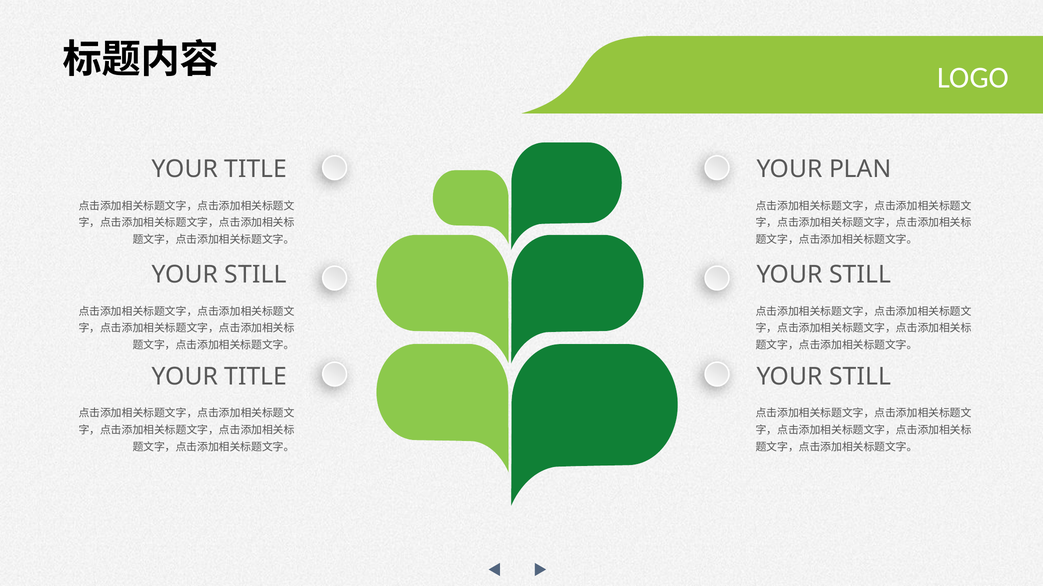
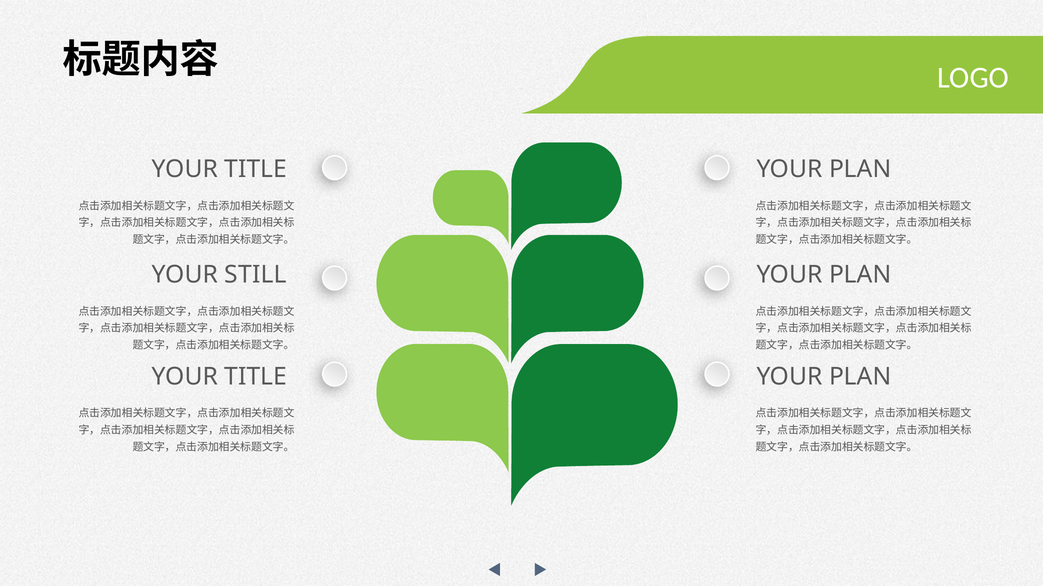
STILL: STILL -> PLAN (860, 275)
STILL: STILL -> PLAN (860, 377)
